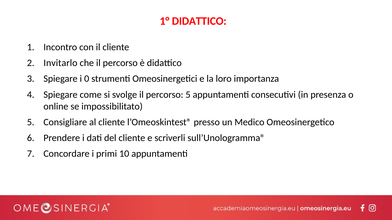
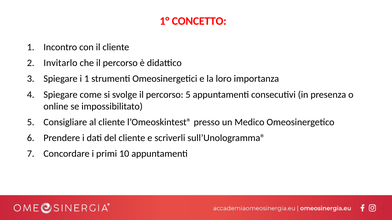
1° DIDATTICO: DIDATTICO -> CONCETTO (199, 21)
i 0: 0 -> 1 (87, 79)
